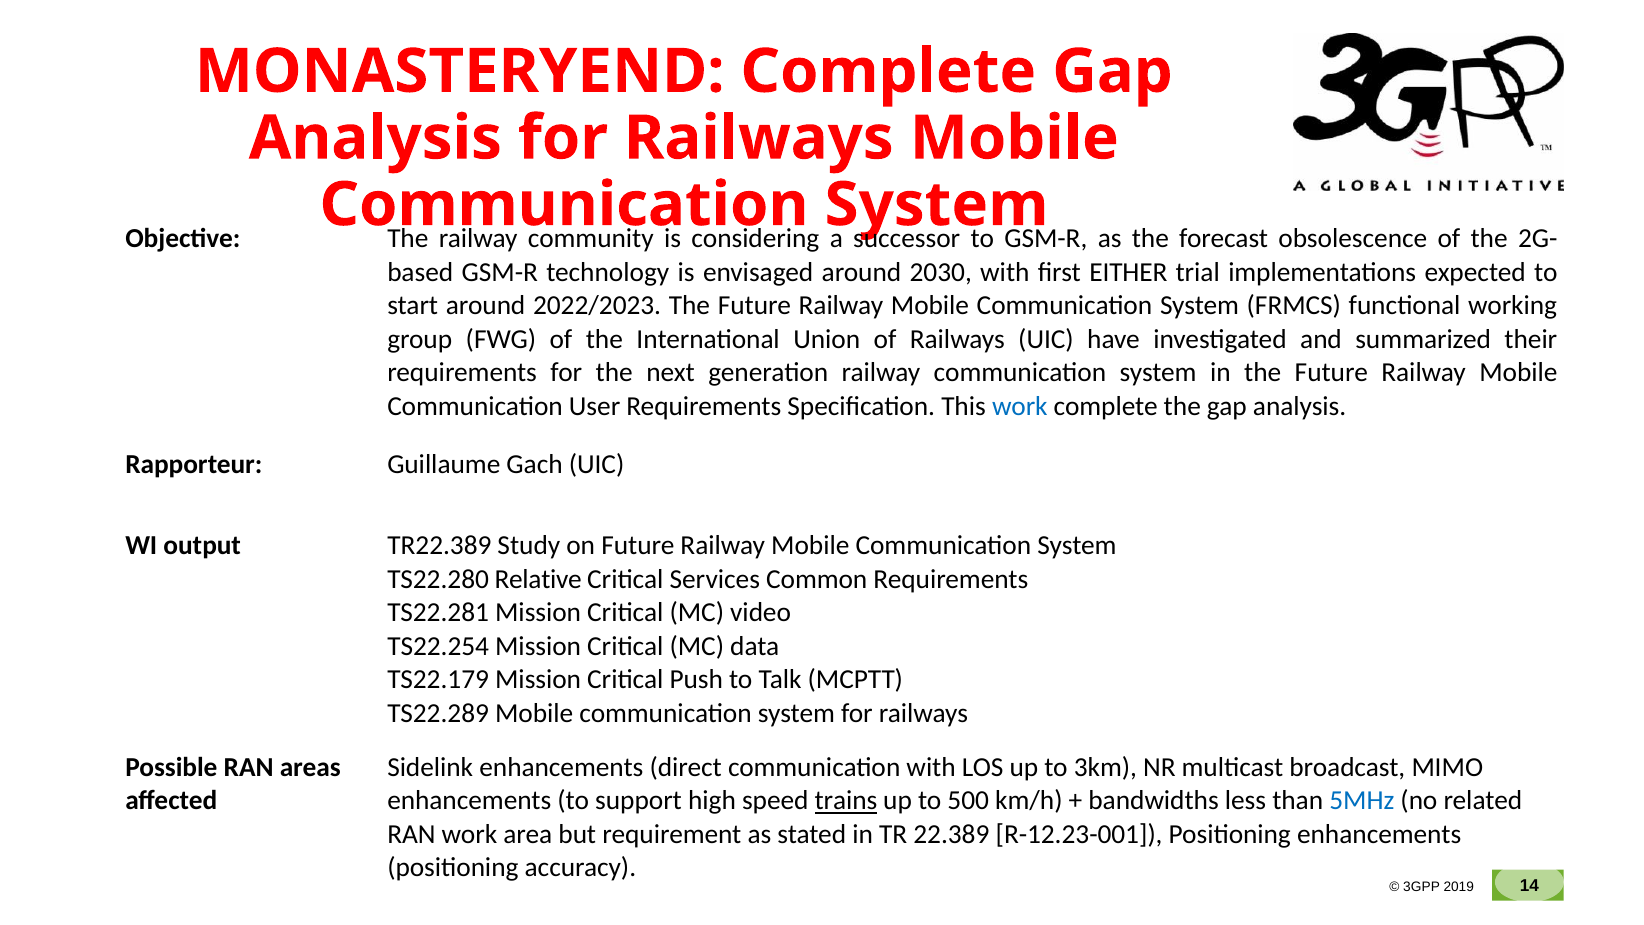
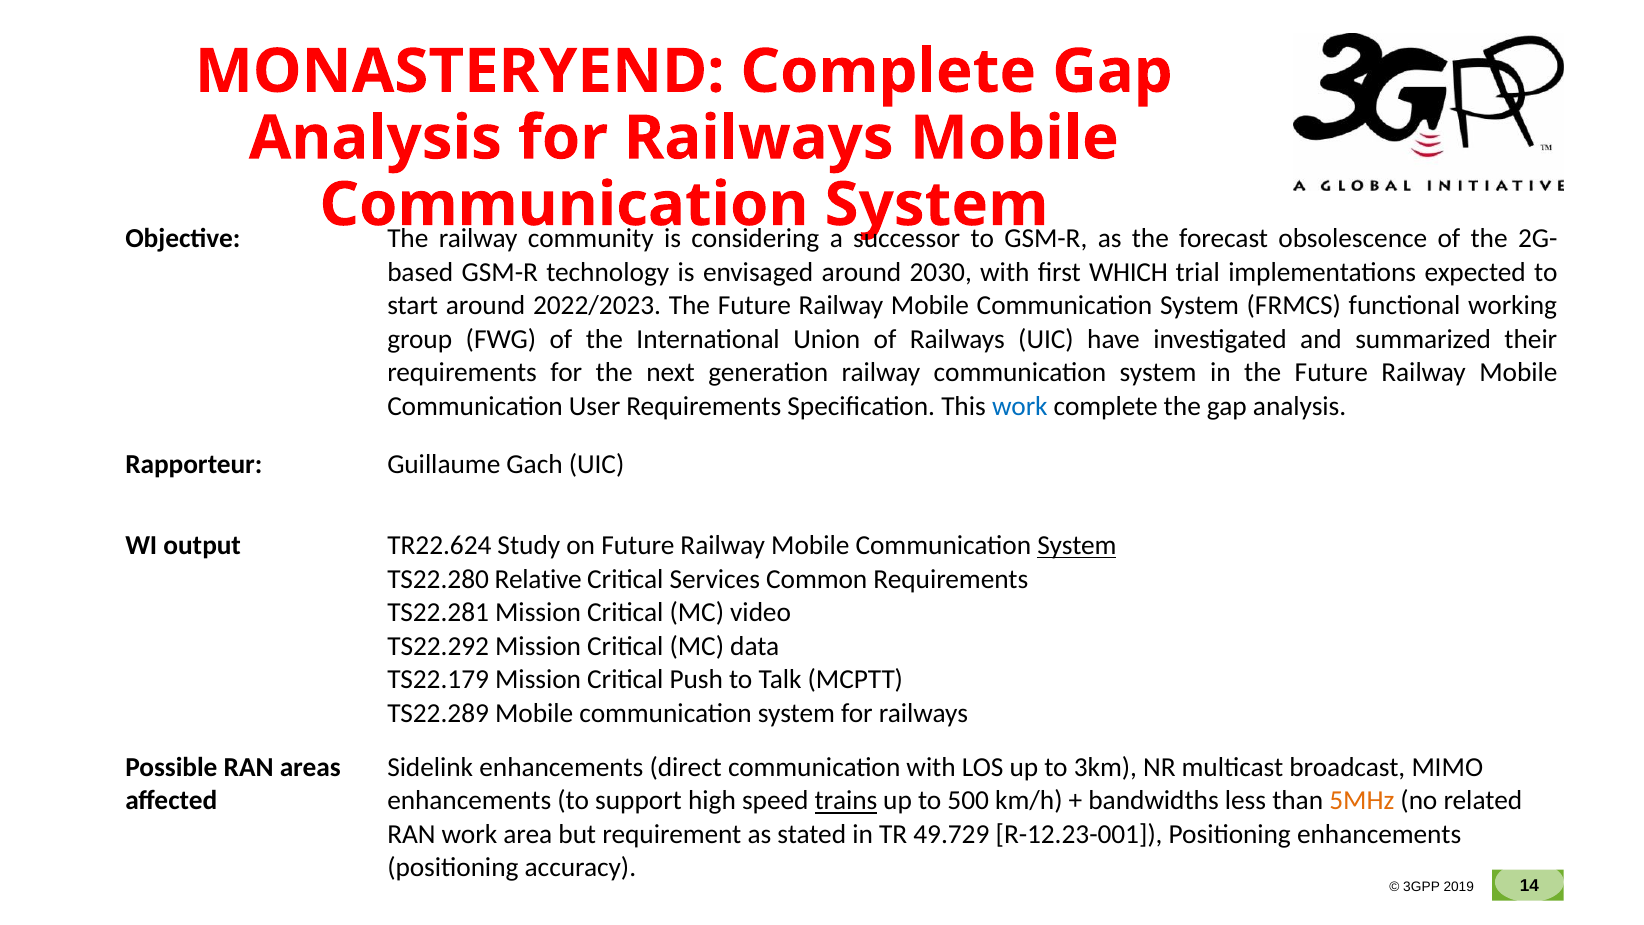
EITHER: EITHER -> WHICH (1128, 272)
TR22.389: TR22.389 -> TR22.624 (439, 546)
System underline: none -> present (1077, 546)
TS22.254: TS22.254 -> TS22.292 (438, 646)
5MHz colour: blue -> orange (1362, 801)
22.389: 22.389 -> 49.729 (951, 834)
